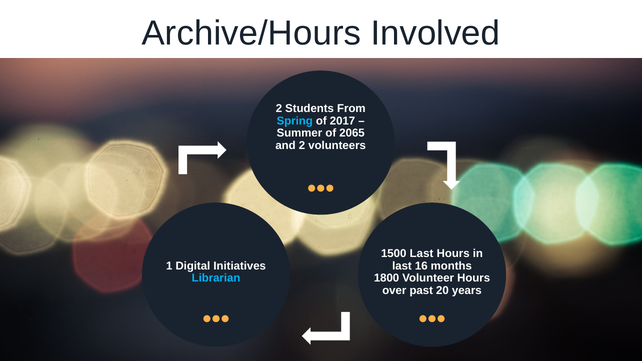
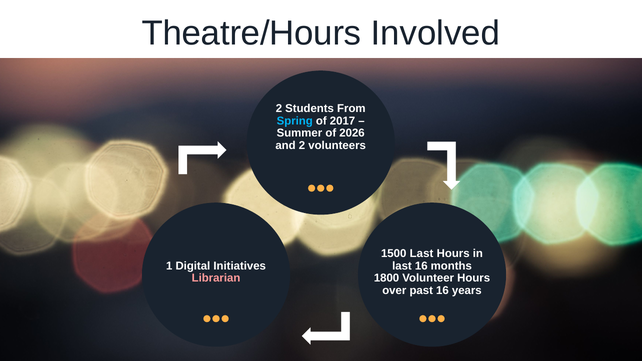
Archive/Hours: Archive/Hours -> Theatre/Hours (252, 33)
2065: 2065 -> 2026 (352, 133)
Librarian colour: light blue -> pink (216, 278)
past 20: 20 -> 16 (442, 291)
